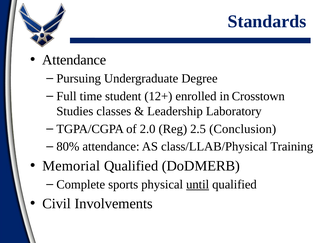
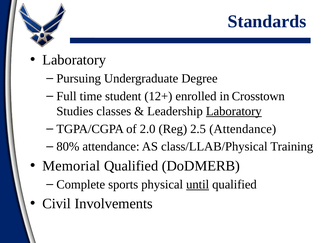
Attendance: Attendance -> Laboratory (74, 60)
Laboratory underline: none -> present (234, 111)
2.5 Conclusion: Conclusion -> Attendance (243, 129)
